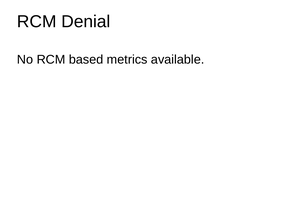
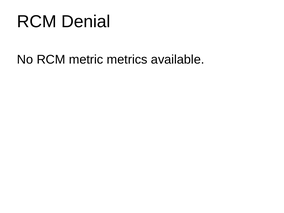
based: based -> metric (86, 60)
